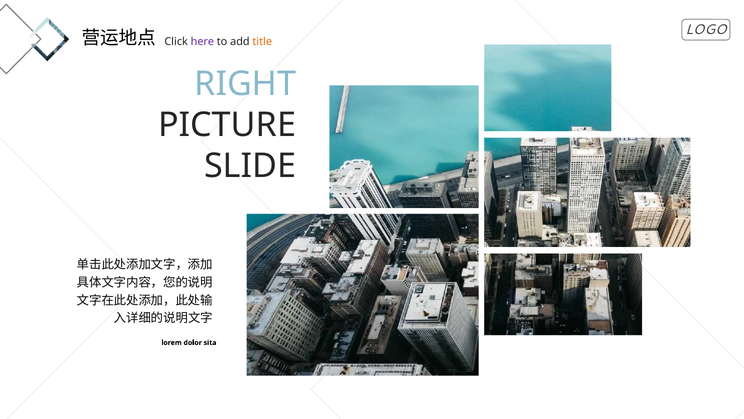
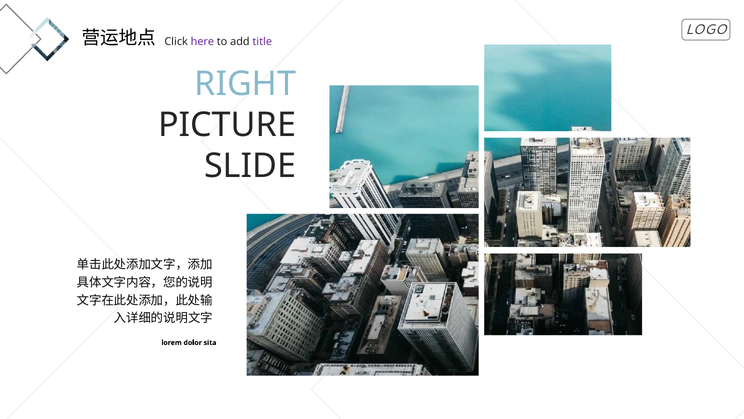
title colour: orange -> purple (262, 42)
